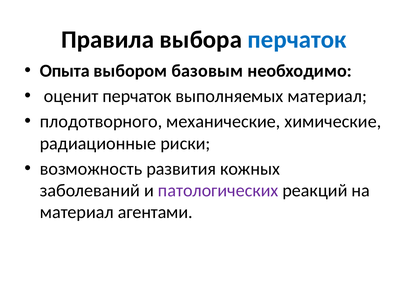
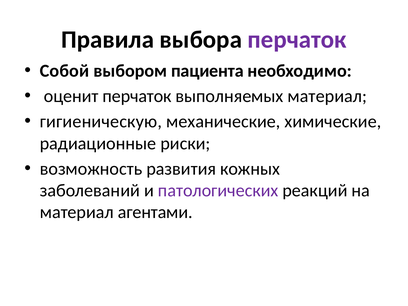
перчаток colour: blue -> purple (297, 39)
Опыта: Опыта -> Собой (65, 71)
базовым: базовым -> пациента (207, 71)
плодотворного: плодотворного -> гигиеническую (101, 122)
